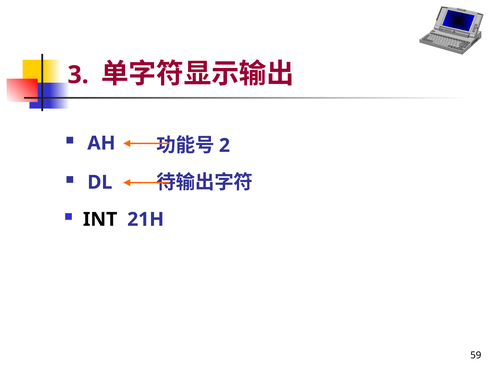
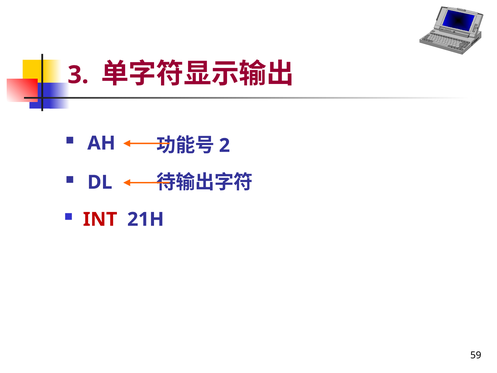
INT colour: black -> red (100, 219)
